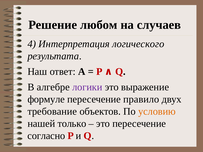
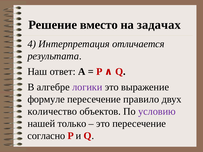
любом: любом -> вместо (99, 25)
случаев: случаев -> задачах (159, 25)
логического: логического -> отличается (138, 44)
требование: требование -> количество (52, 112)
условию colour: orange -> purple (157, 112)
